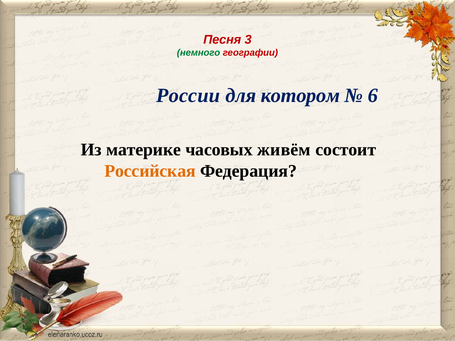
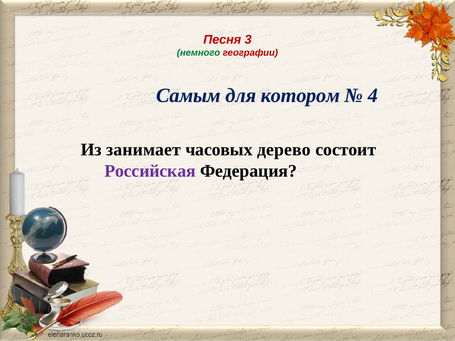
России: России -> Самым (188, 95)
6: 6 -> 4 (373, 95)
материке: материке -> занимает (143, 150)
живём: живём -> дерево (284, 150)
Российская colour: orange -> purple (150, 171)
